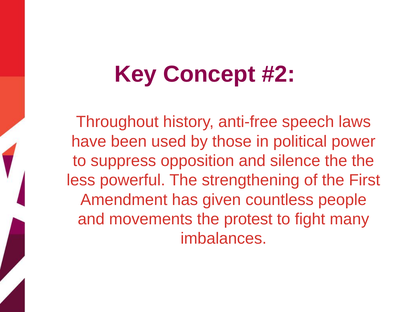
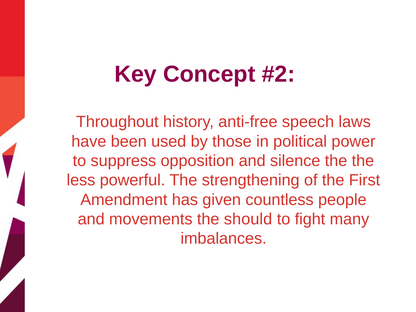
protest: protest -> should (248, 219)
